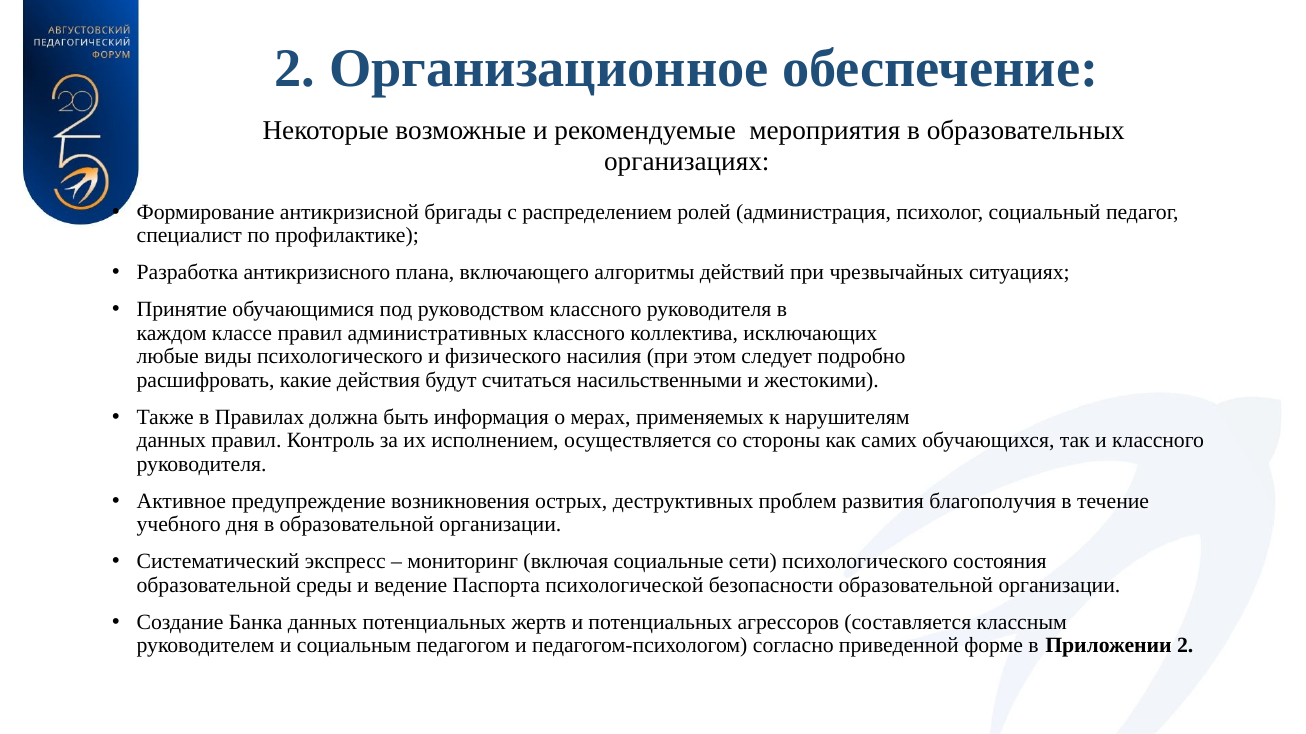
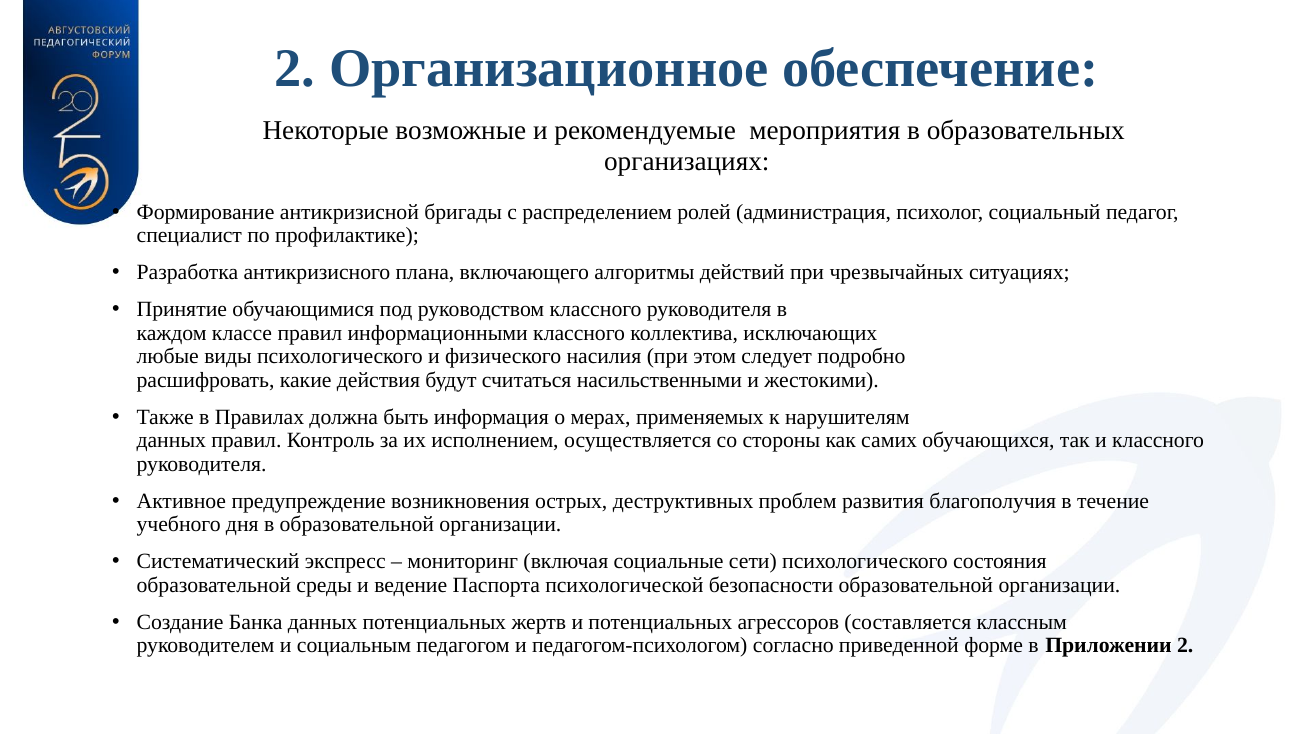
административных: административных -> информационными (438, 333)
